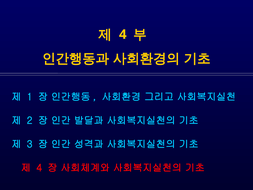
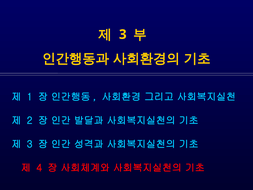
4: 4 -> 3 (123, 34)
